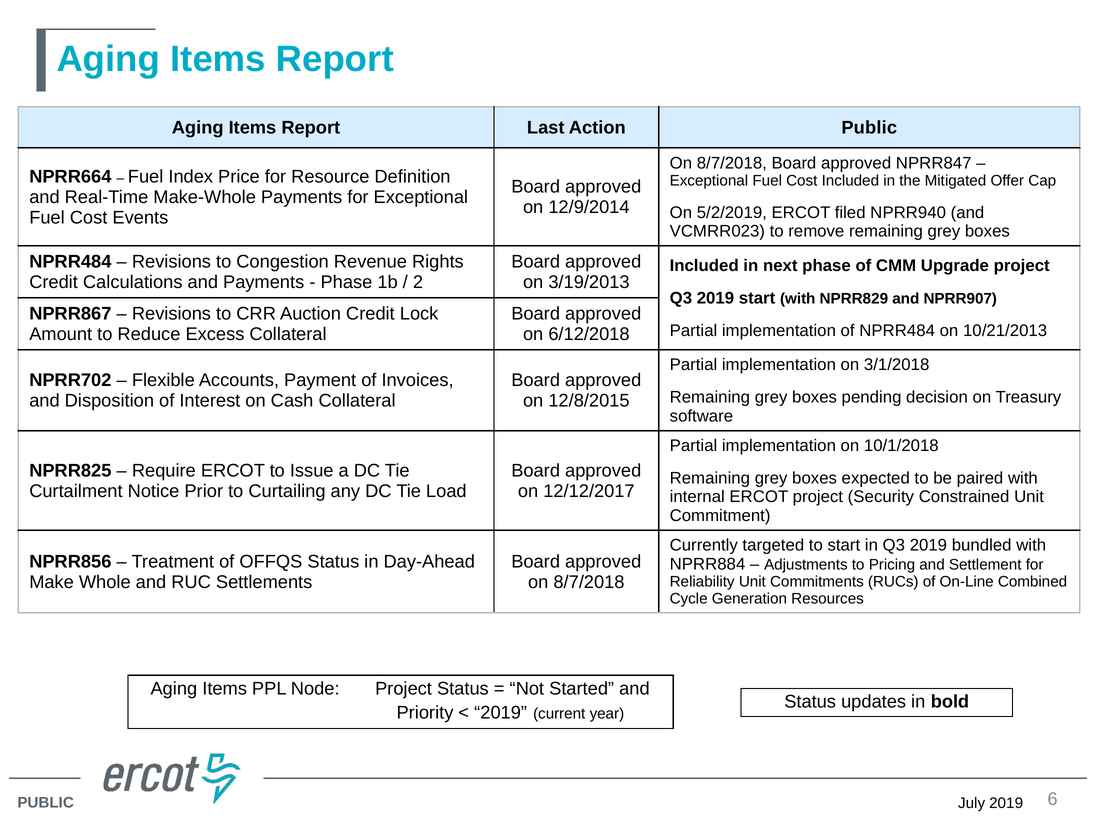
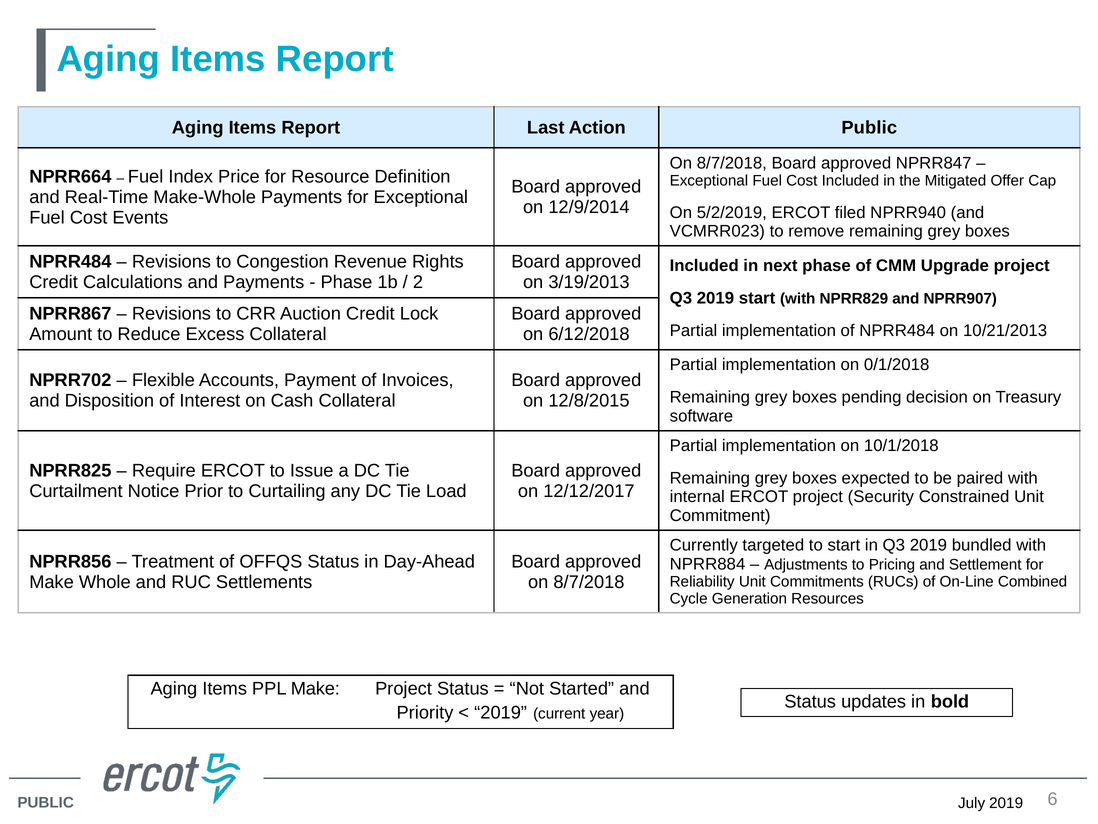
3/1/2018: 3/1/2018 -> 0/1/2018 (897, 365)
PPL Node: Node -> Make (315, 688)
